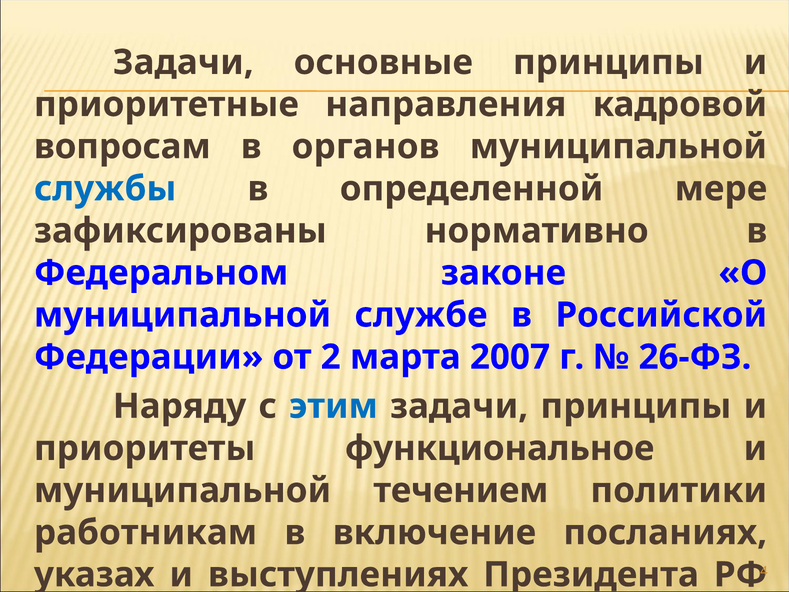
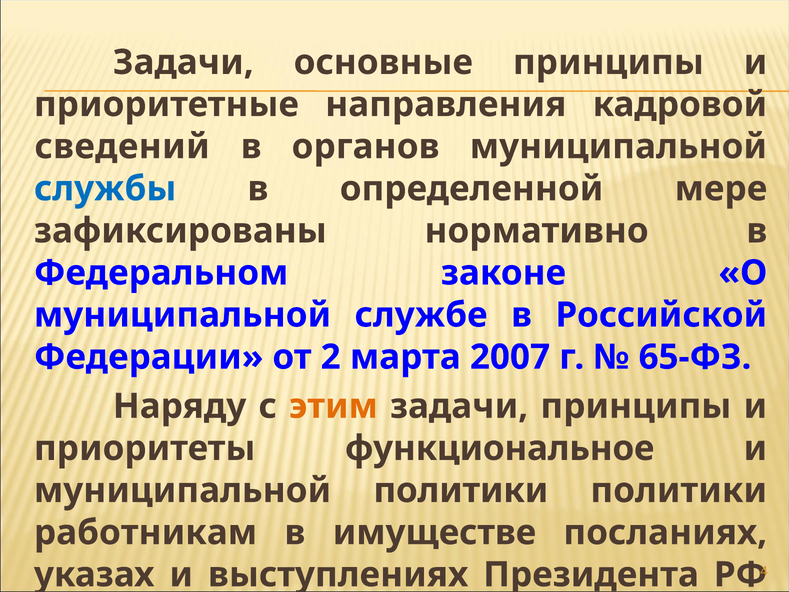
вопросам: вопросам -> сведений (122, 147)
26-ФЗ: 26-ФЗ -> 65-ФЗ (695, 357)
этим colour: blue -> orange (333, 406)
муниципальной течением: течением -> политики (461, 490)
включение: включение -> имуществе (434, 532)
